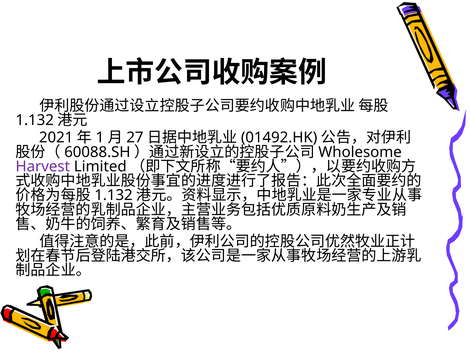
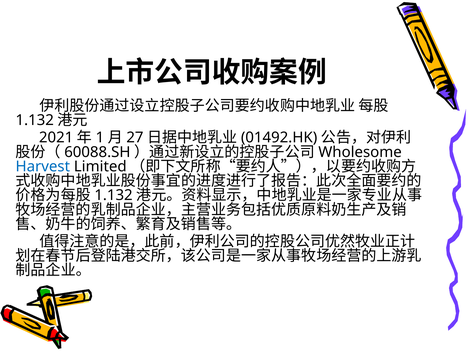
Harvest colour: purple -> blue (43, 166)
